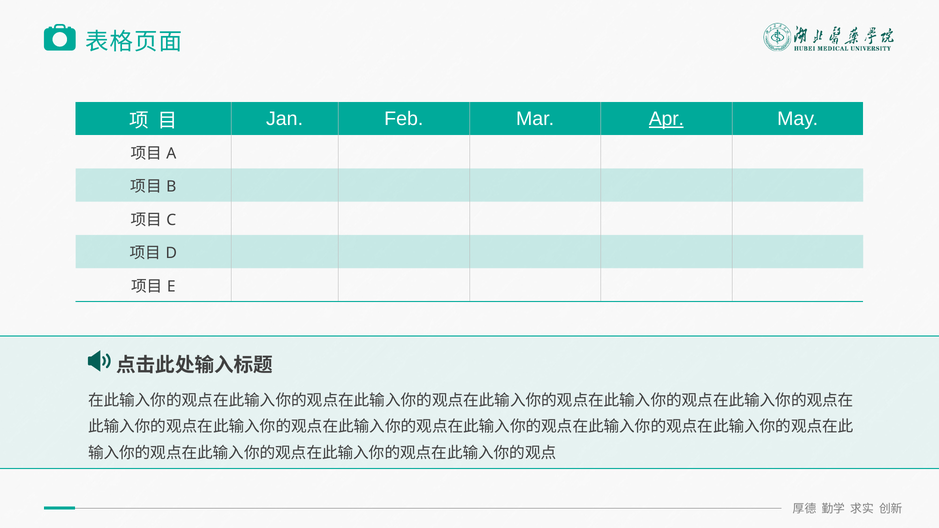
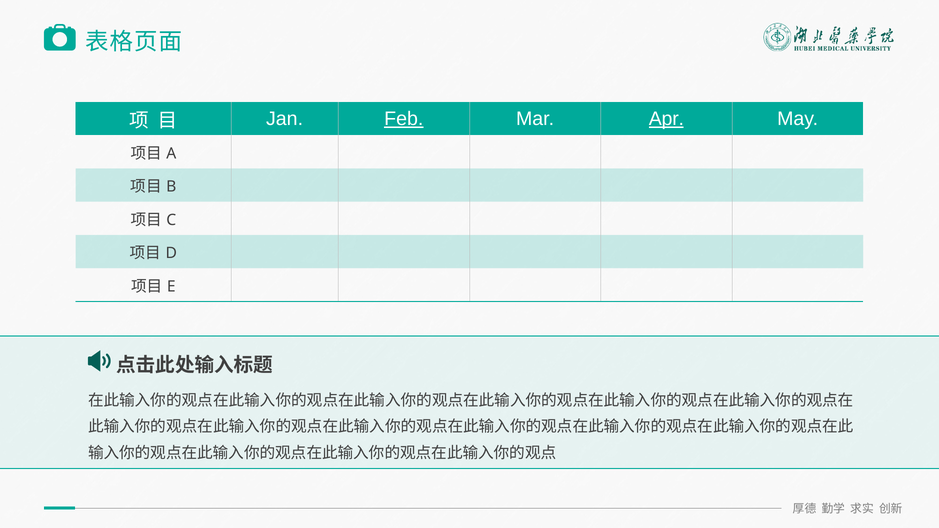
Feb underline: none -> present (404, 119)
